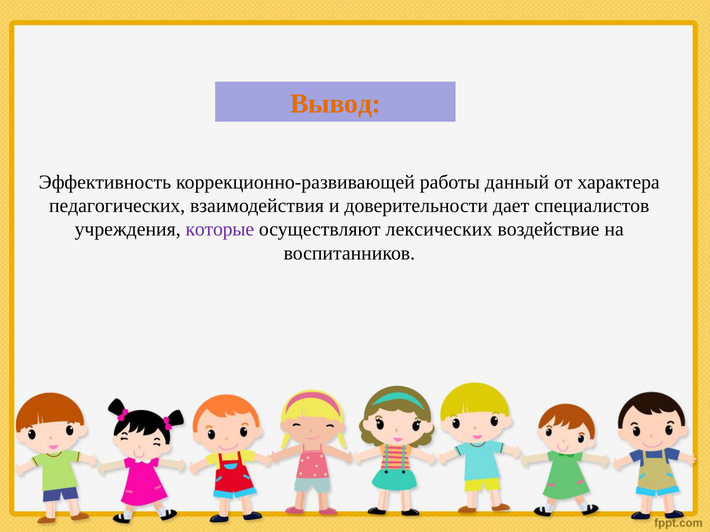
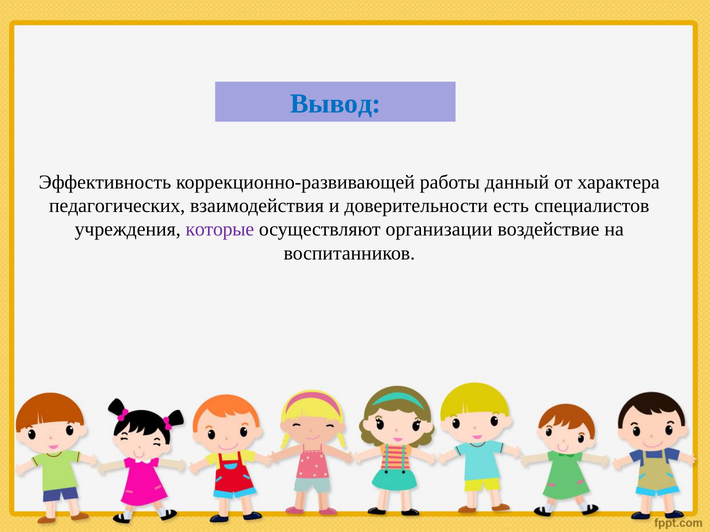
Вывод colour: orange -> blue (336, 104)
дает: дает -> есть (511, 206)
лексических: лексических -> организации (439, 230)
